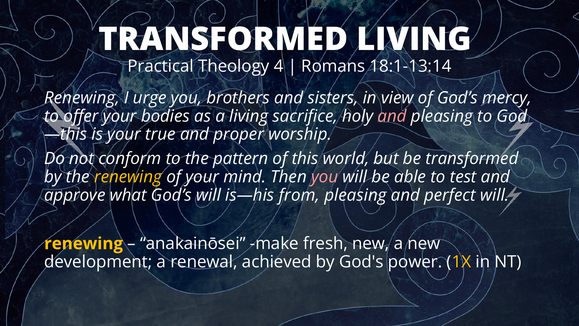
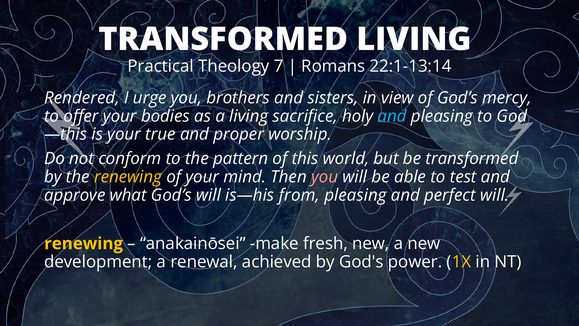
4: 4 -> 7 (279, 66)
18:1-13:14: 18:1-13:14 -> 22:1-13:14 (410, 66)
Renewing: Renewing -> Rendered (82, 98)
and colour: pink -> light blue (392, 116)
